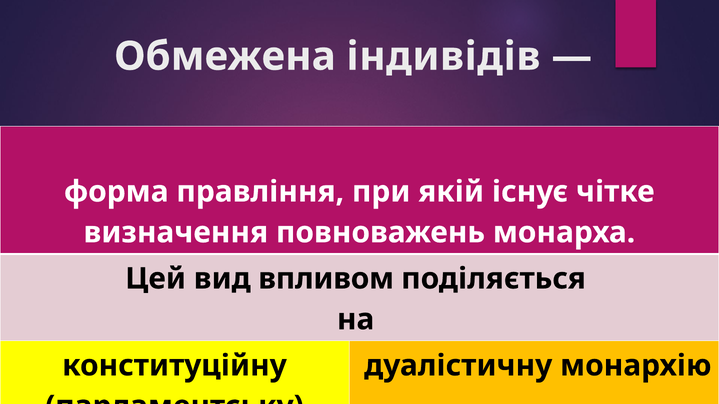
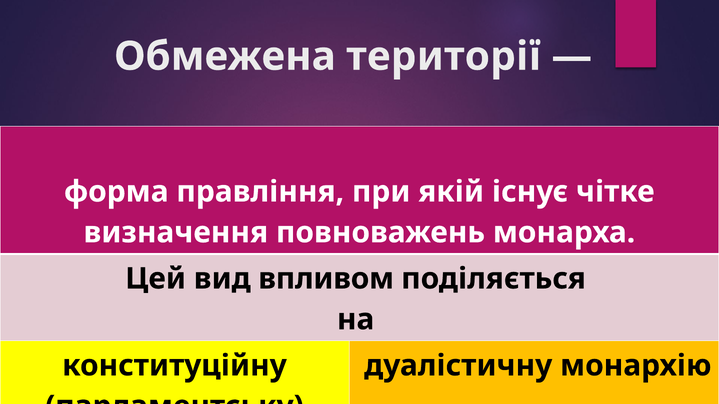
індивідів: індивідів -> території (444, 57)
